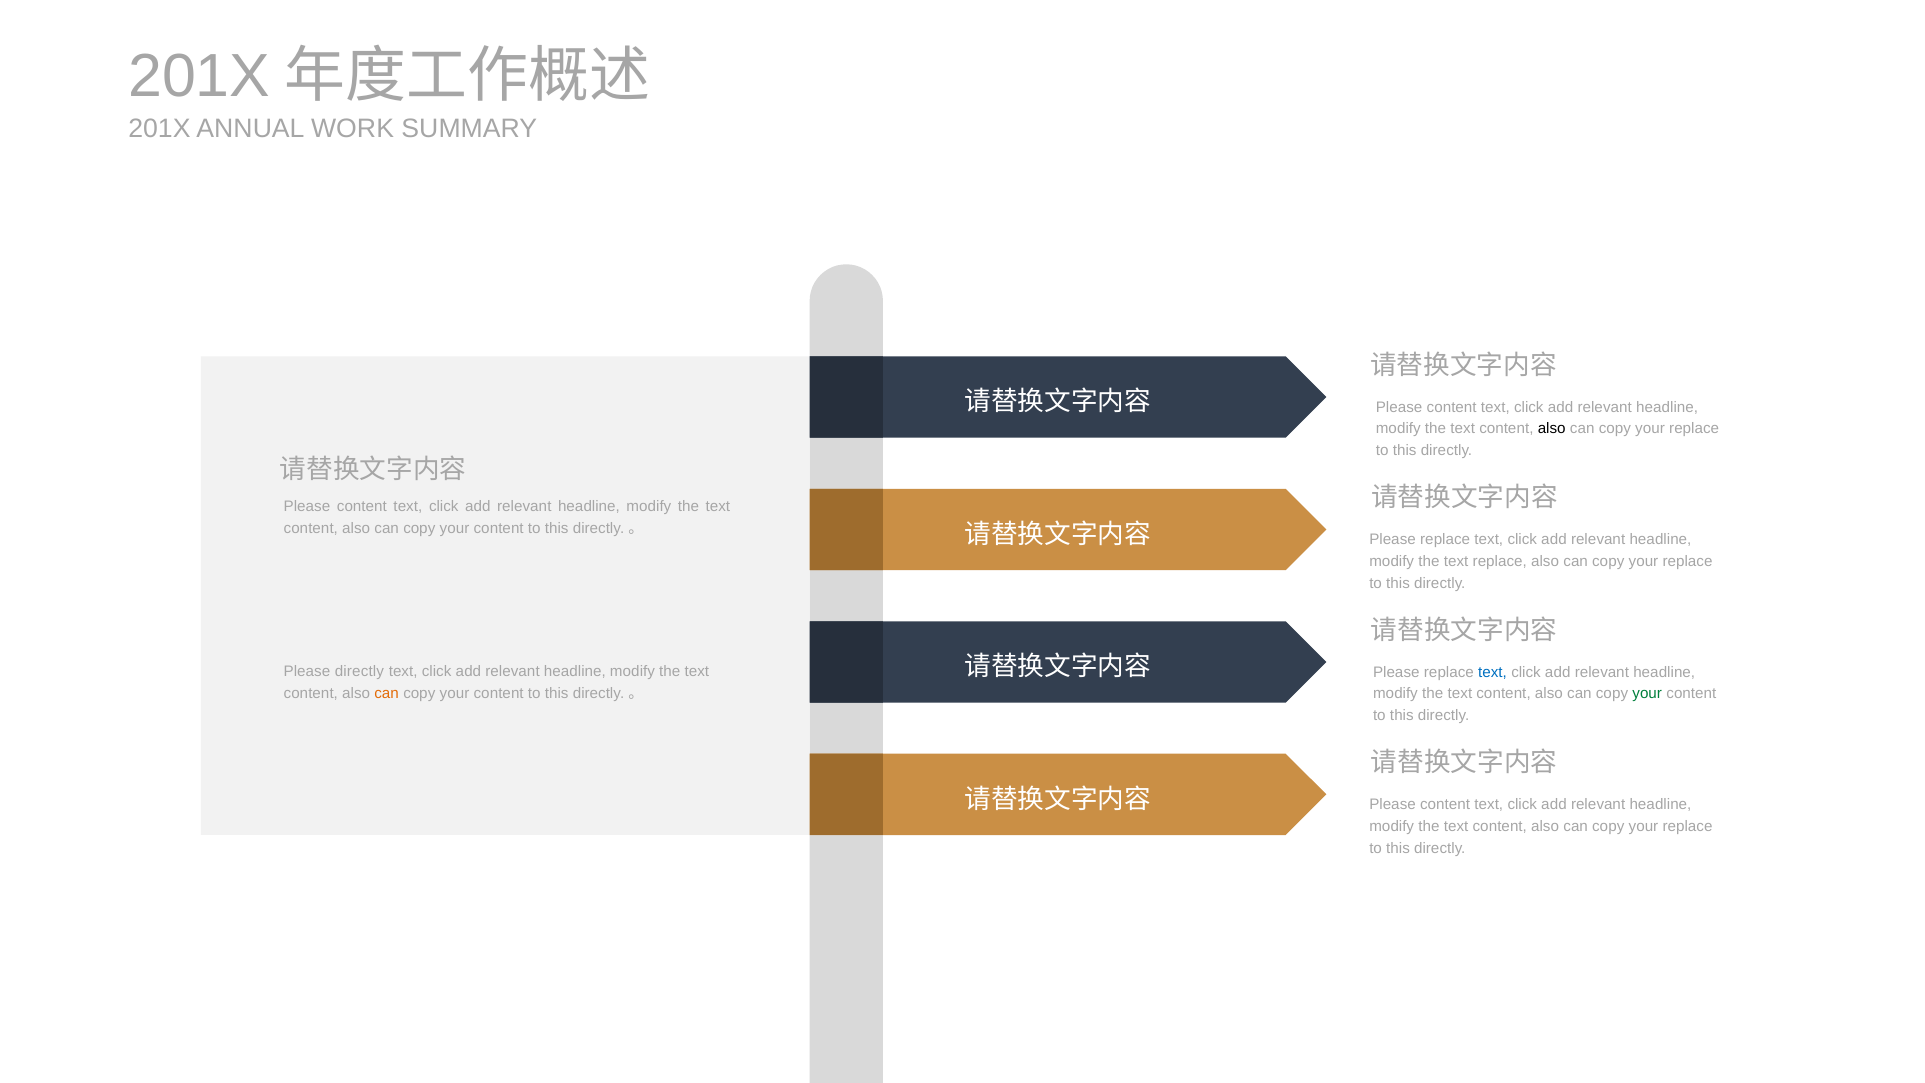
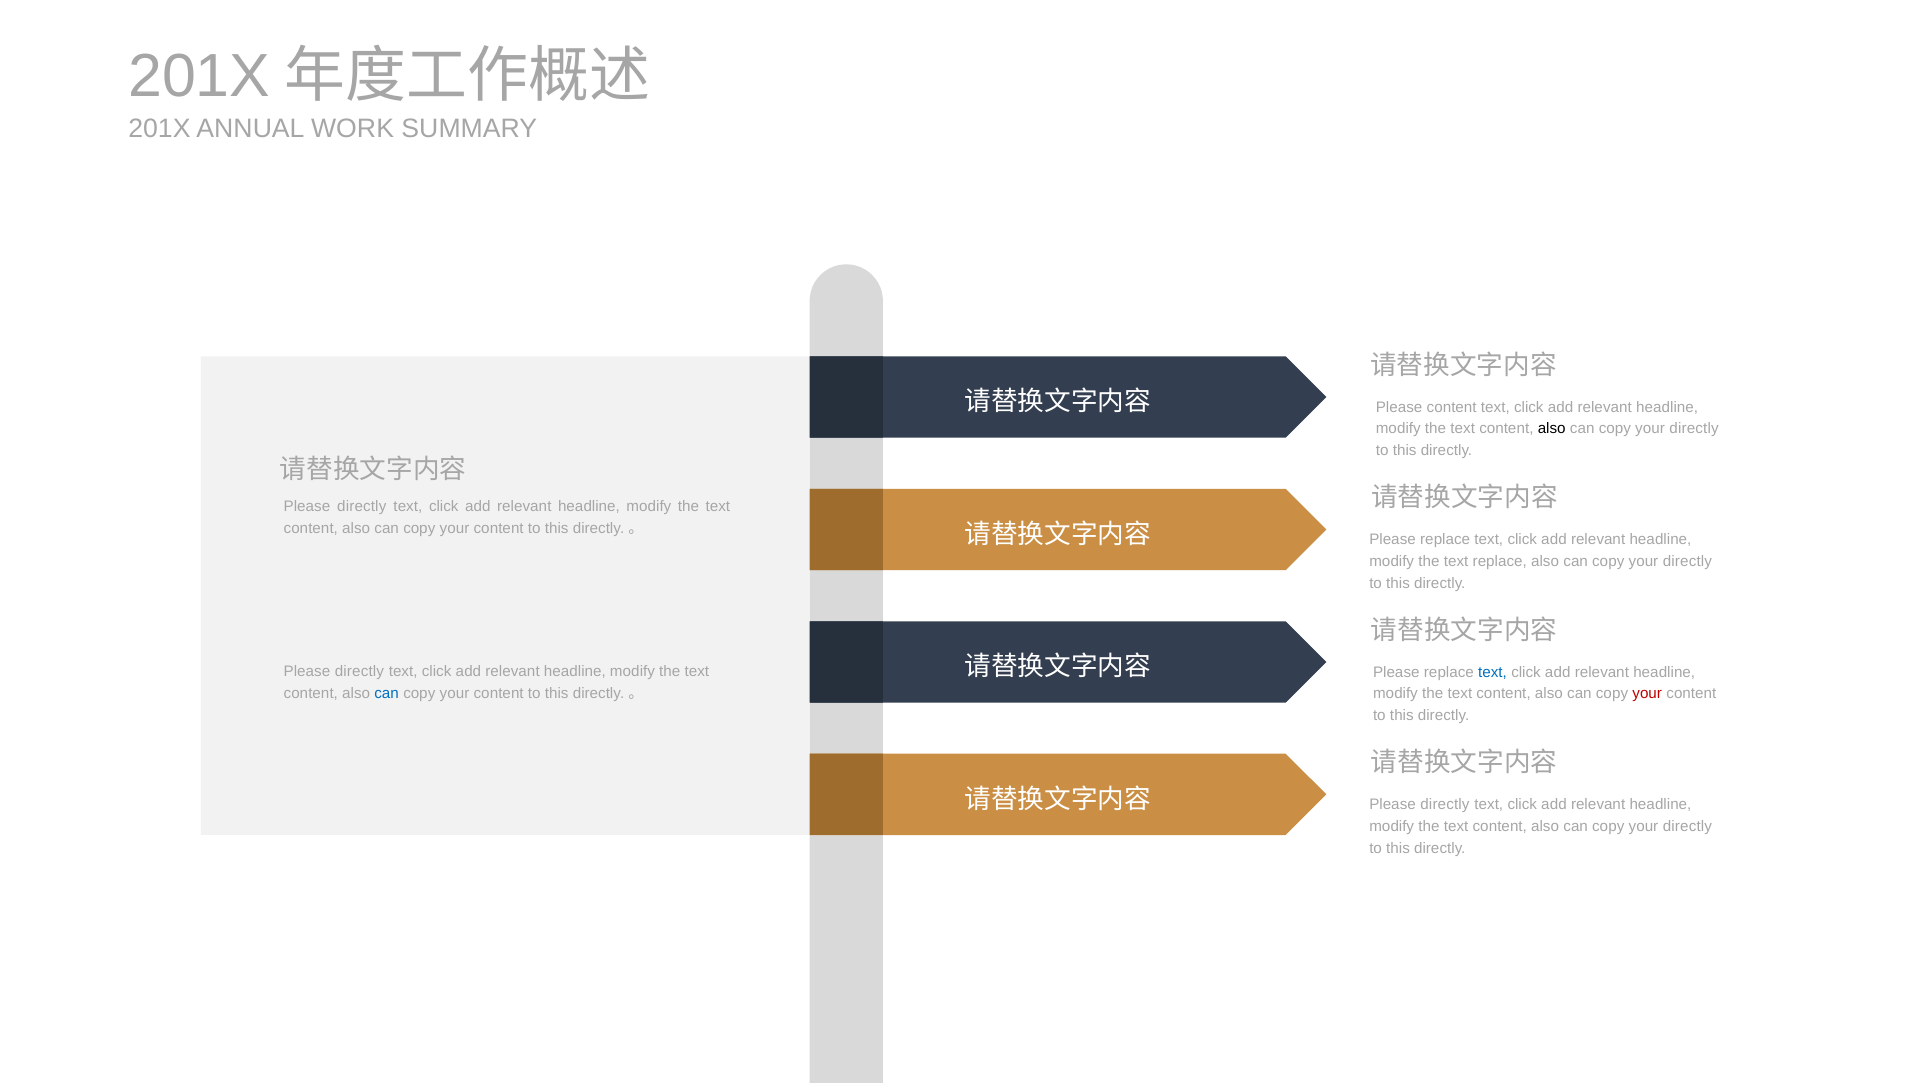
replace: replace -> directly (1694, 429)
content: content -> directly (362, 506)
replace: replace -> directly (1687, 561)
can colour: orange -> blue (387, 693)
your colour: green -> red (1647, 694)
content: content -> directly (1445, 804)
replace: replace -> directly (1687, 826)
